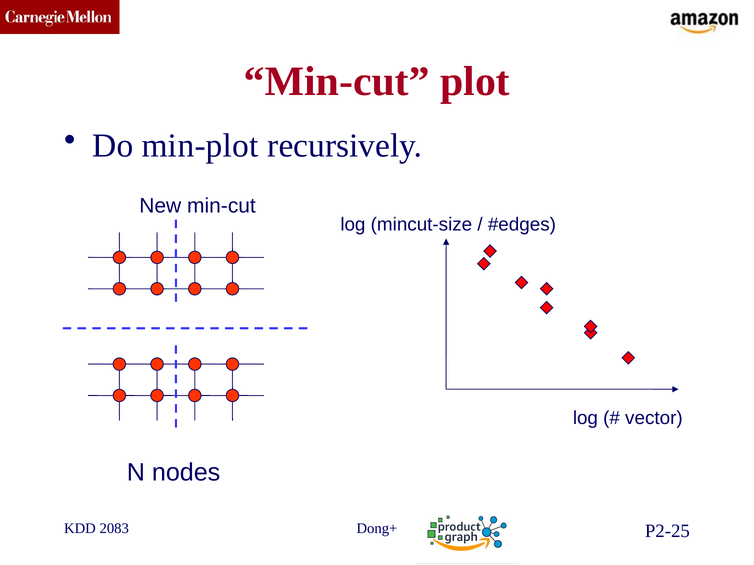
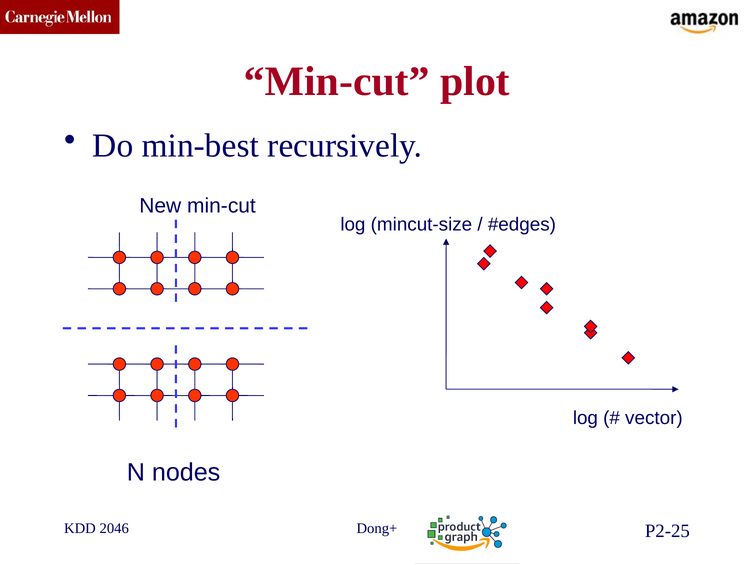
min-plot: min-plot -> min-best (200, 146)
2083: 2083 -> 2046 (114, 529)
